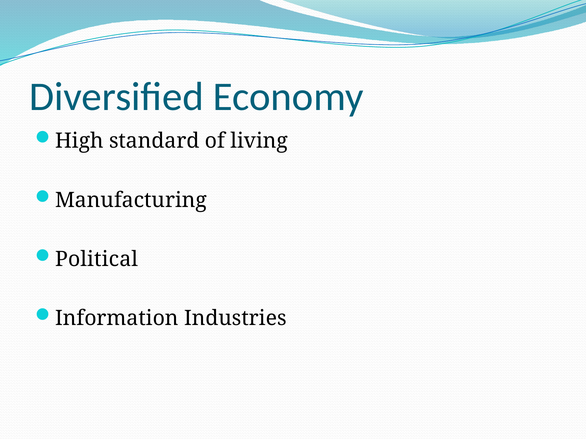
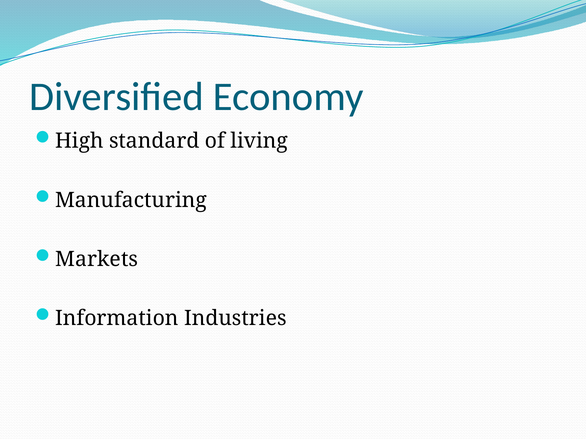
Political: Political -> Markets (97, 259)
